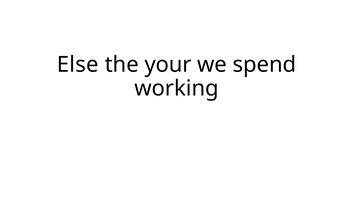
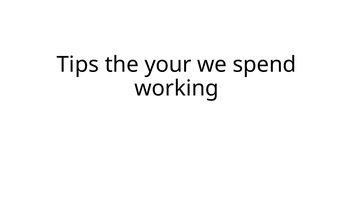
Else: Else -> Tips (78, 64)
